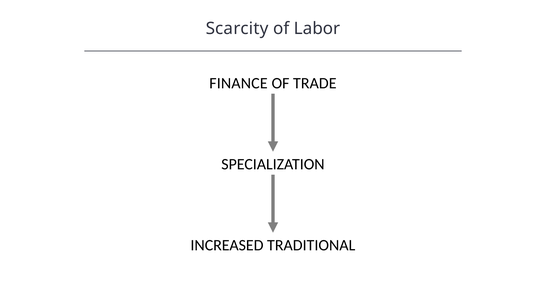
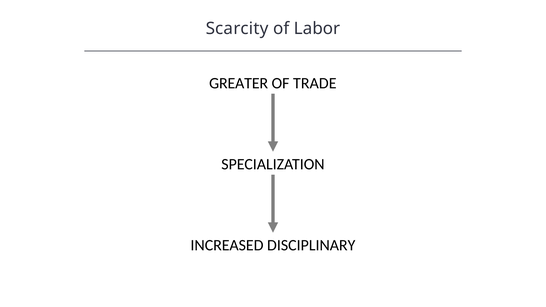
FINANCE: FINANCE -> GREATER (239, 83)
TRADITIONAL: TRADITIONAL -> DISCIPLINARY (311, 245)
